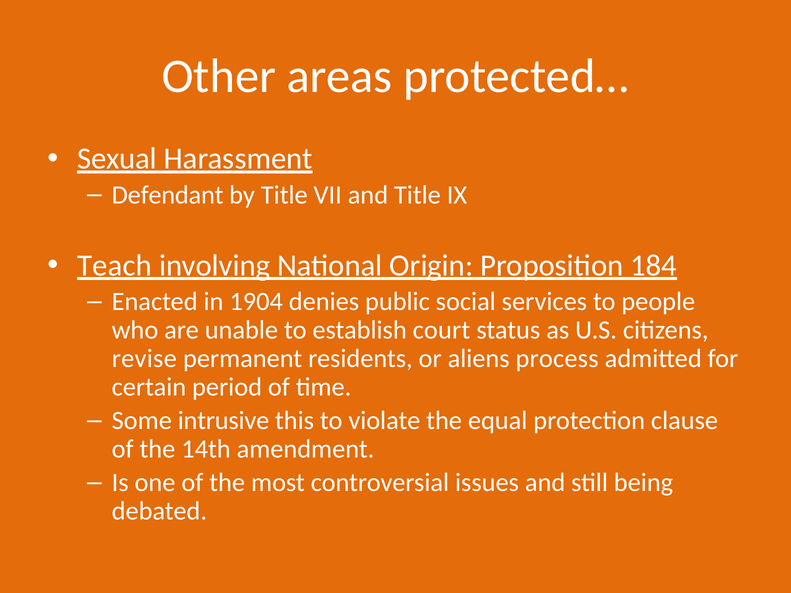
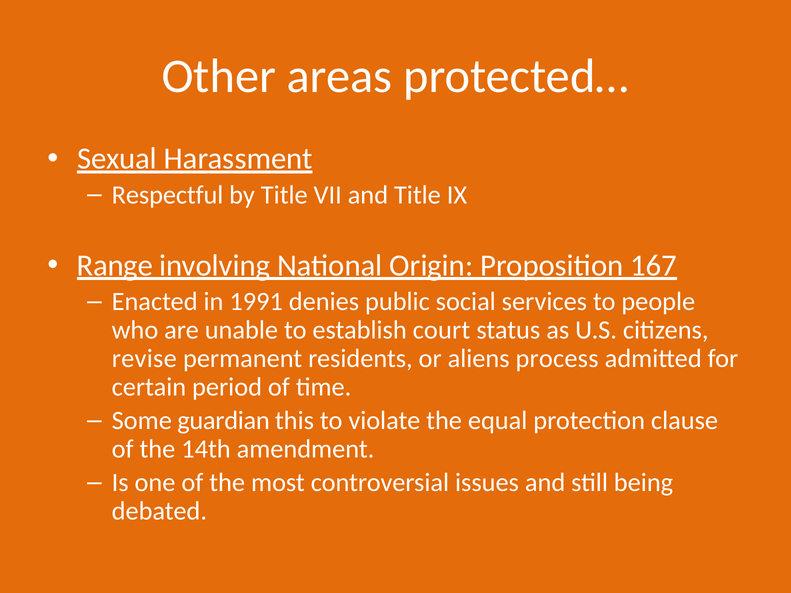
Defendant: Defendant -> Respectful (168, 195)
Teach: Teach -> Range (115, 266)
184: 184 -> 167 (654, 266)
1904: 1904 -> 1991 (256, 302)
intrusive: intrusive -> guardian (224, 421)
